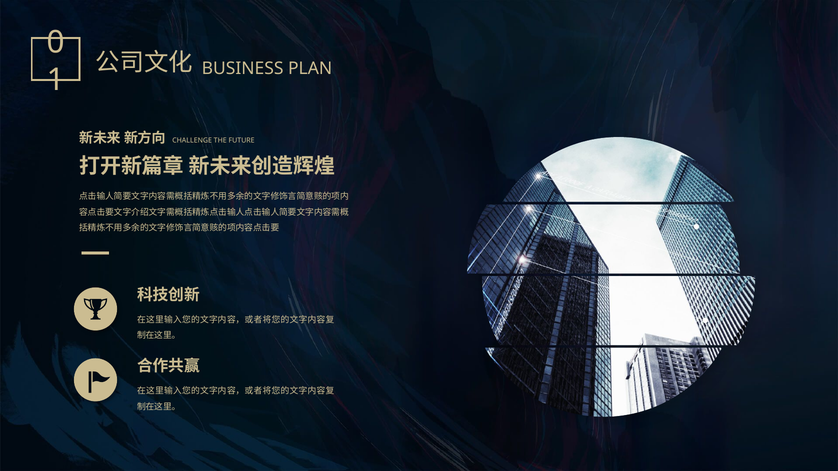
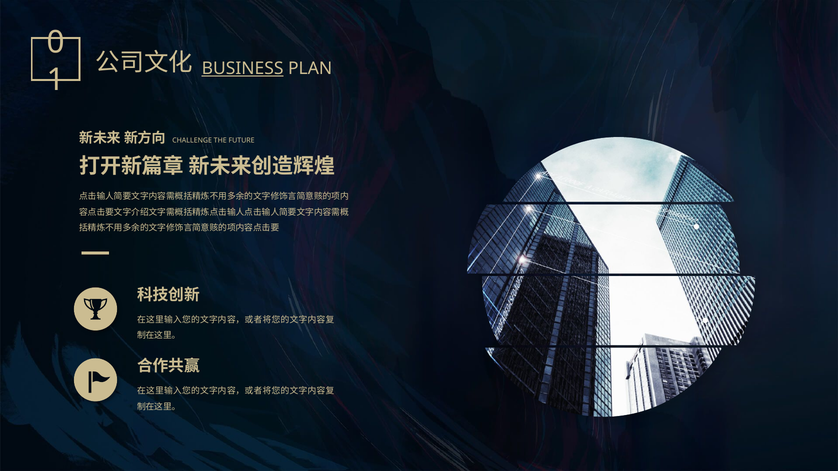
BUSINESS underline: none -> present (243, 69)
